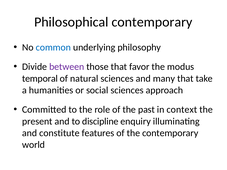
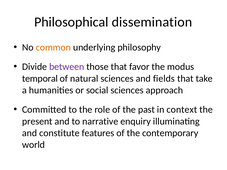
Philosophical contemporary: contemporary -> dissemination (152, 22)
common colour: blue -> orange (53, 47)
many: many -> fields (164, 79)
discipline: discipline -> narrative (100, 121)
